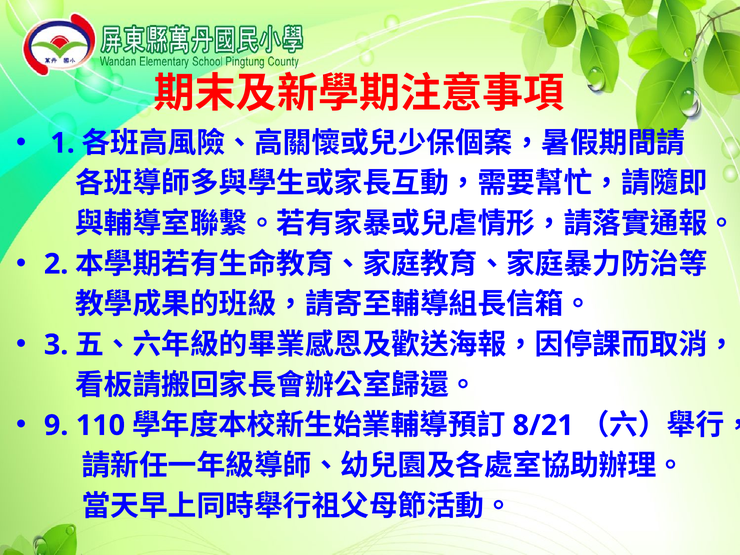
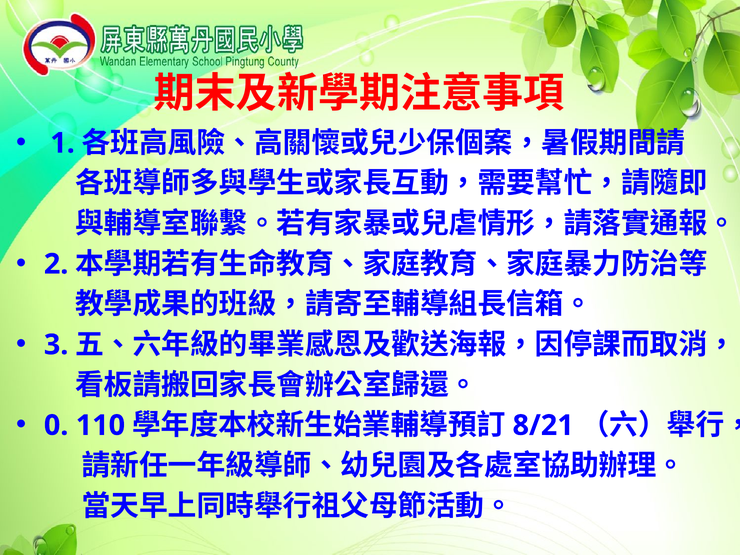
9: 9 -> 0 (56, 425)
